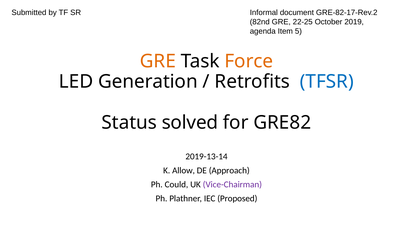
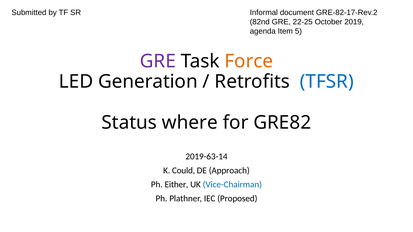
GRE colour: orange -> purple (158, 61)
solved: solved -> where (190, 123)
2019-13-14: 2019-13-14 -> 2019-63-14 (206, 157)
Allow: Allow -> Could (184, 171)
Could: Could -> Either (177, 185)
Vice-Chairman colour: purple -> blue (232, 185)
